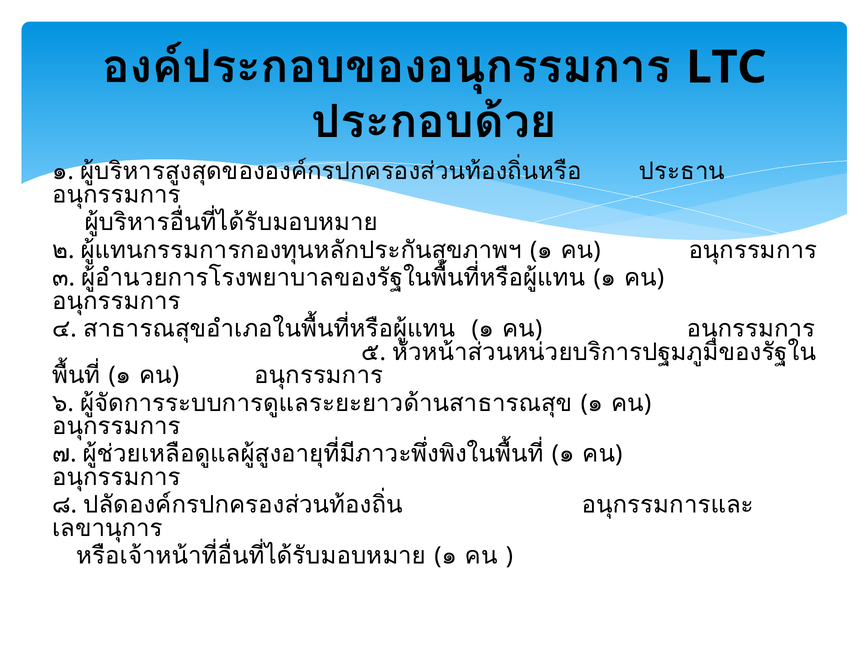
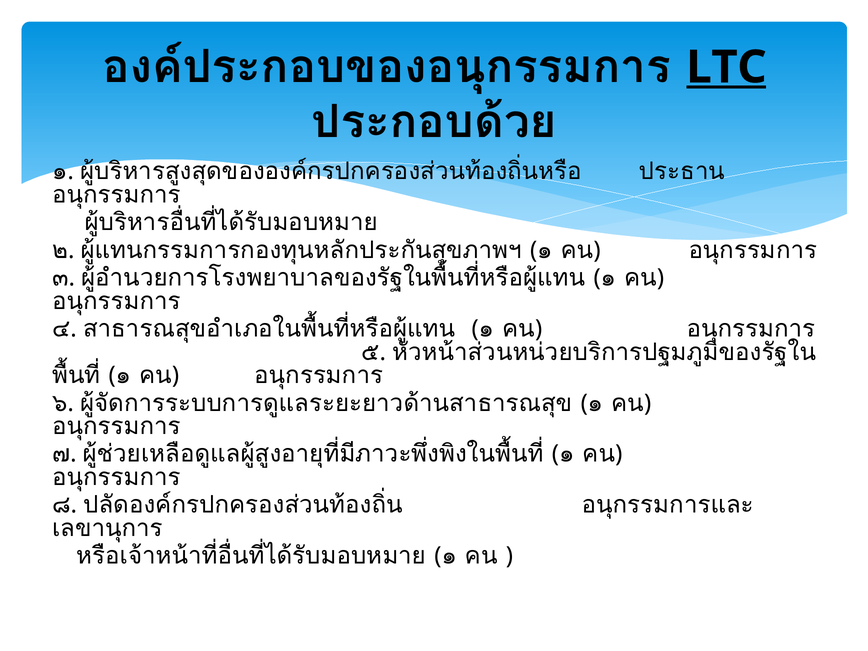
LTC underline: none -> present (726, 67)
